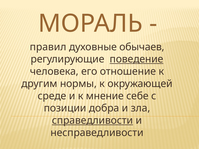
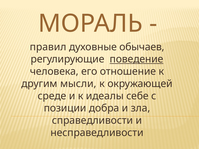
нормы: нормы -> мысли (78, 84)
мнение: мнение -> идеалы (105, 96)
справедливости underline: present -> none (92, 121)
